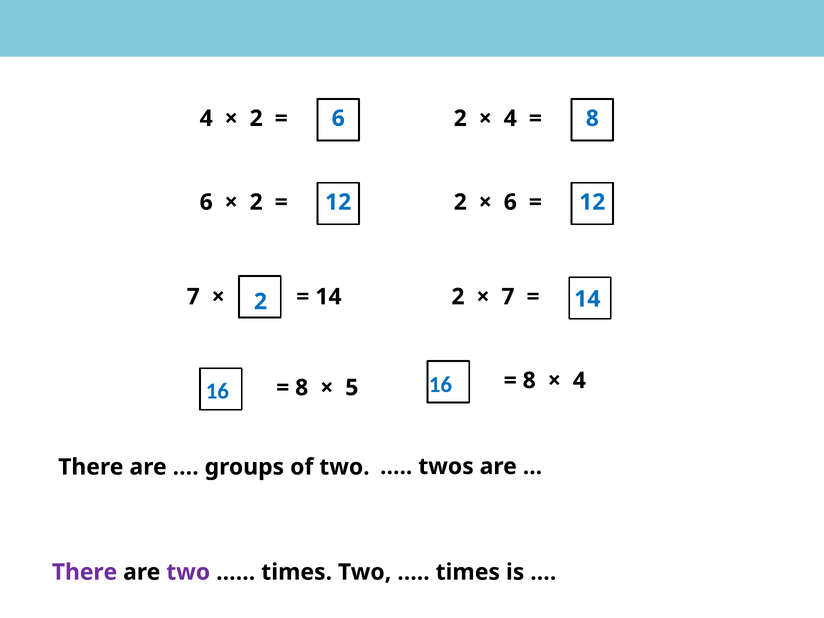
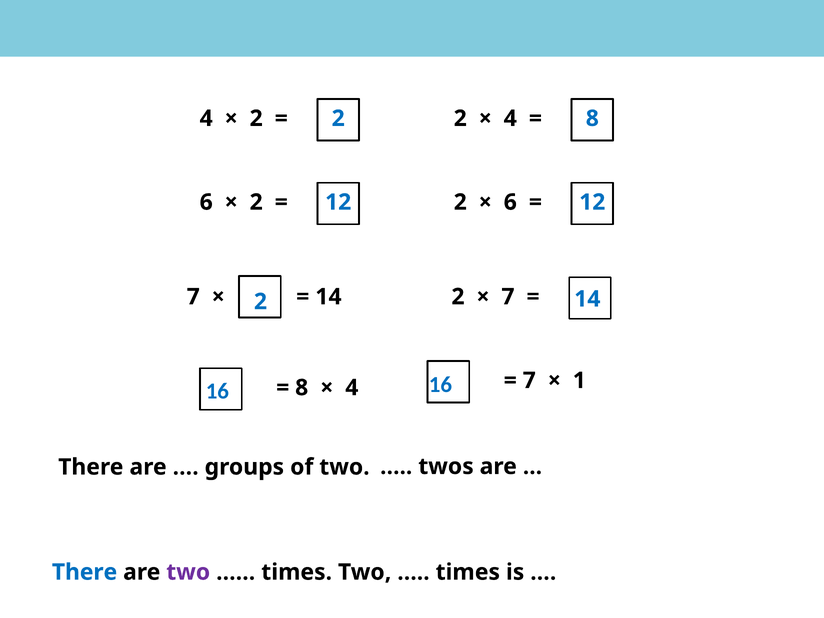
6: 6 -> 2 (338, 118)
5: 5 -> 4 (352, 388)
8: 8 -> 7 (529, 380)
4: 4 -> 1 (579, 380)
There colour: purple -> blue (85, 572)
